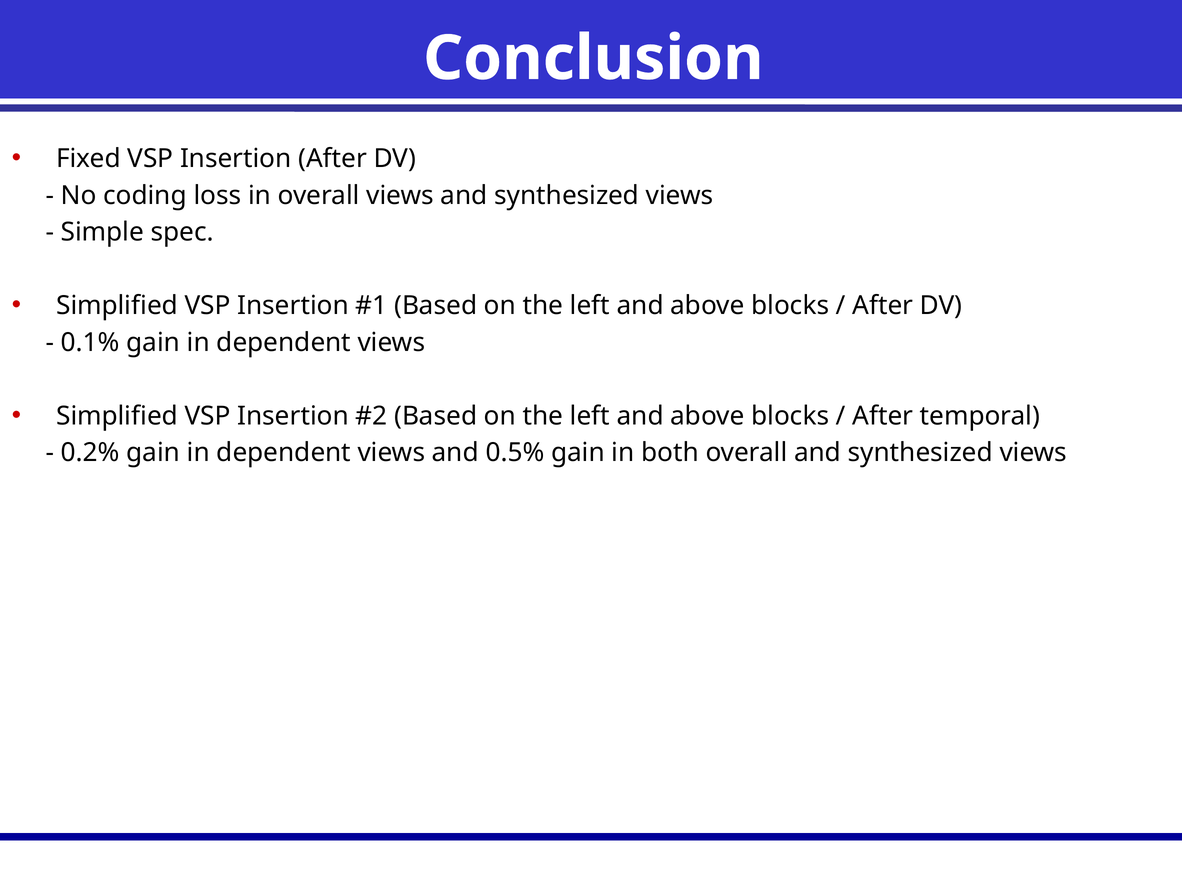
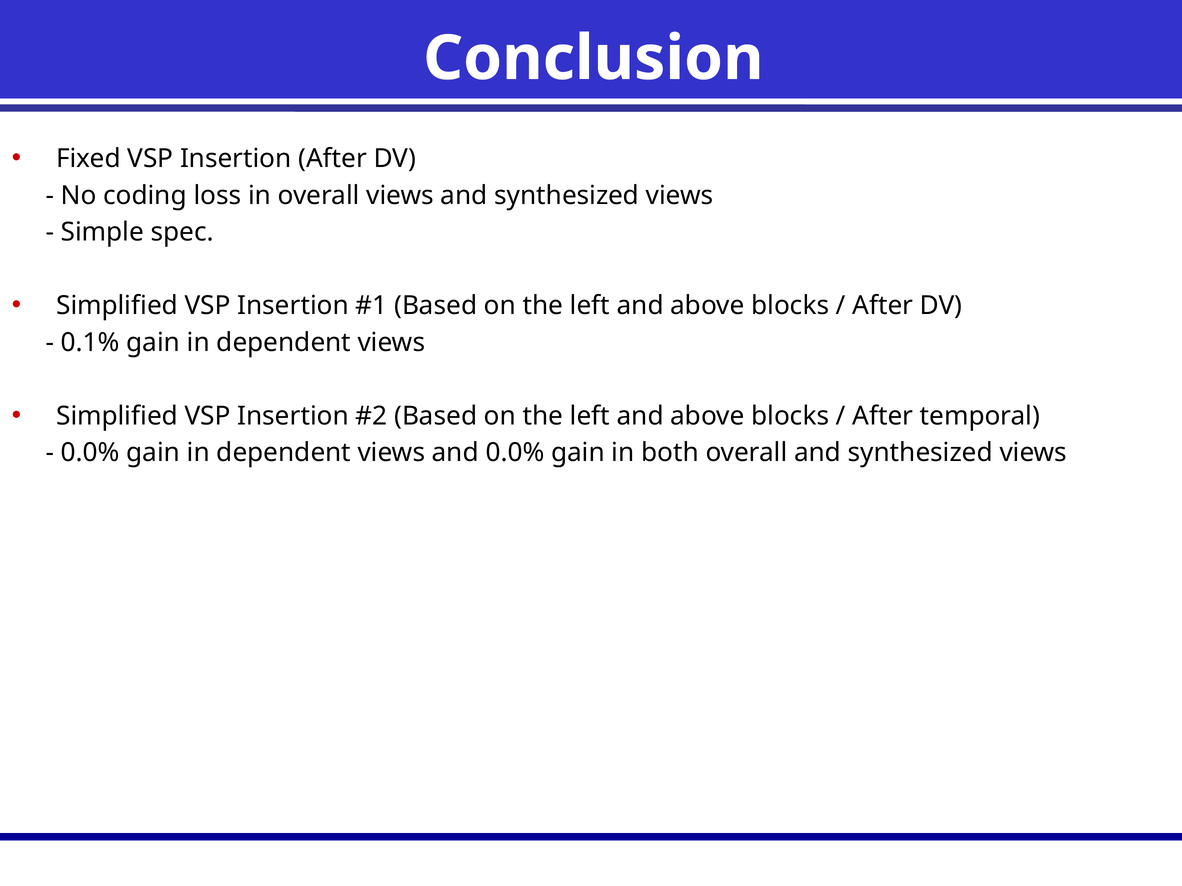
0.2%: 0.2% -> 0.0% (90, 453)
and 0.5%: 0.5% -> 0.0% (515, 453)
